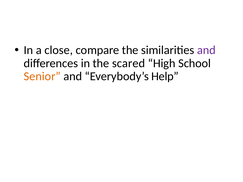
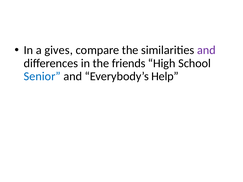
close: close -> gives (59, 50)
scared: scared -> friends (129, 63)
Senior colour: orange -> blue (42, 76)
